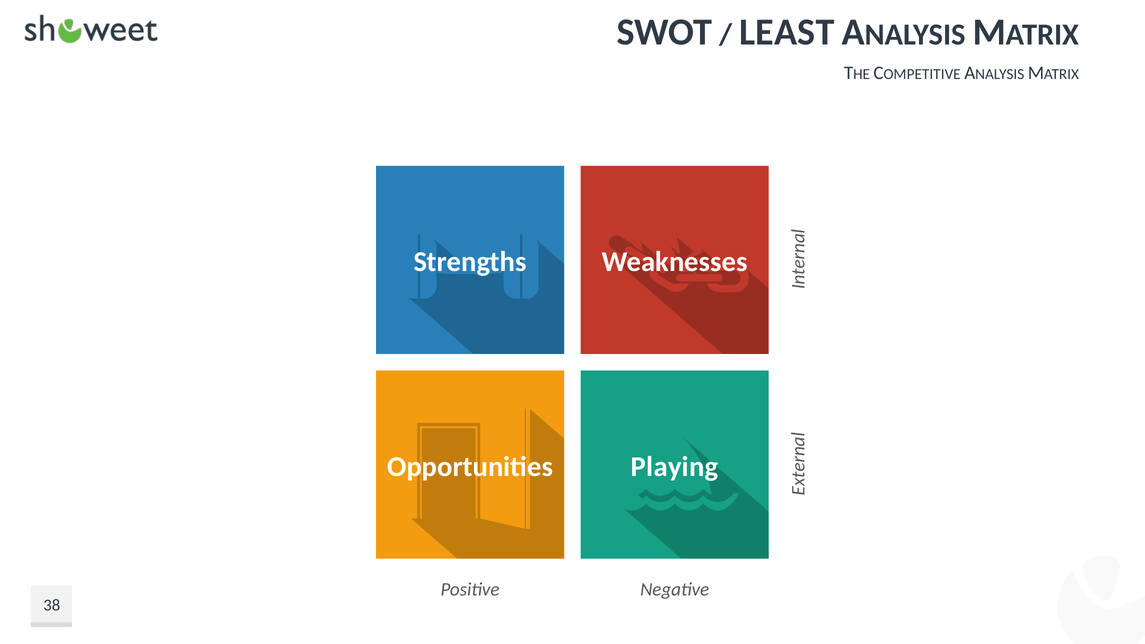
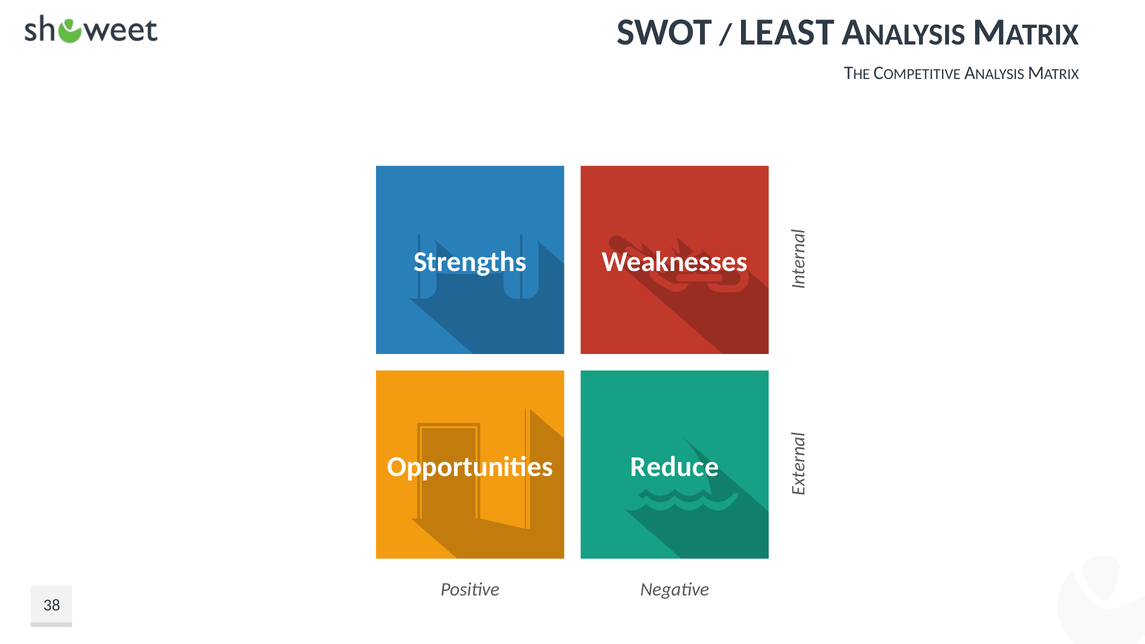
Playing: Playing -> Reduce (675, 467)
